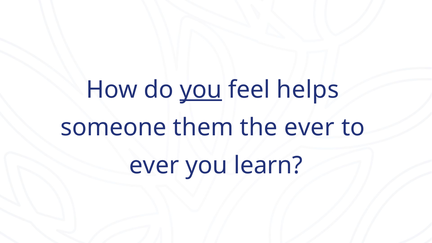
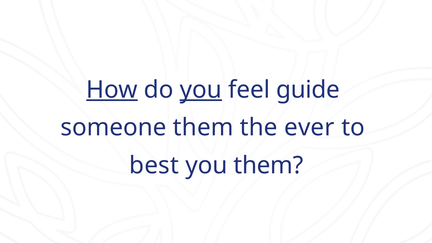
How underline: none -> present (112, 90)
helps: helps -> guide (308, 90)
ever: ever -> best (154, 165)
you learn: learn -> them (268, 165)
